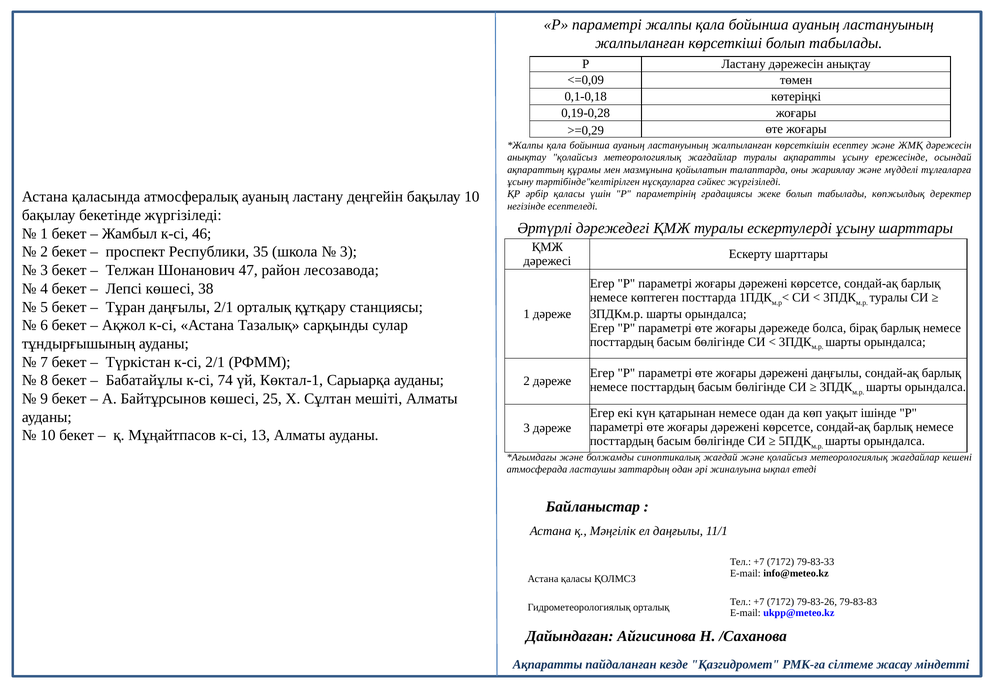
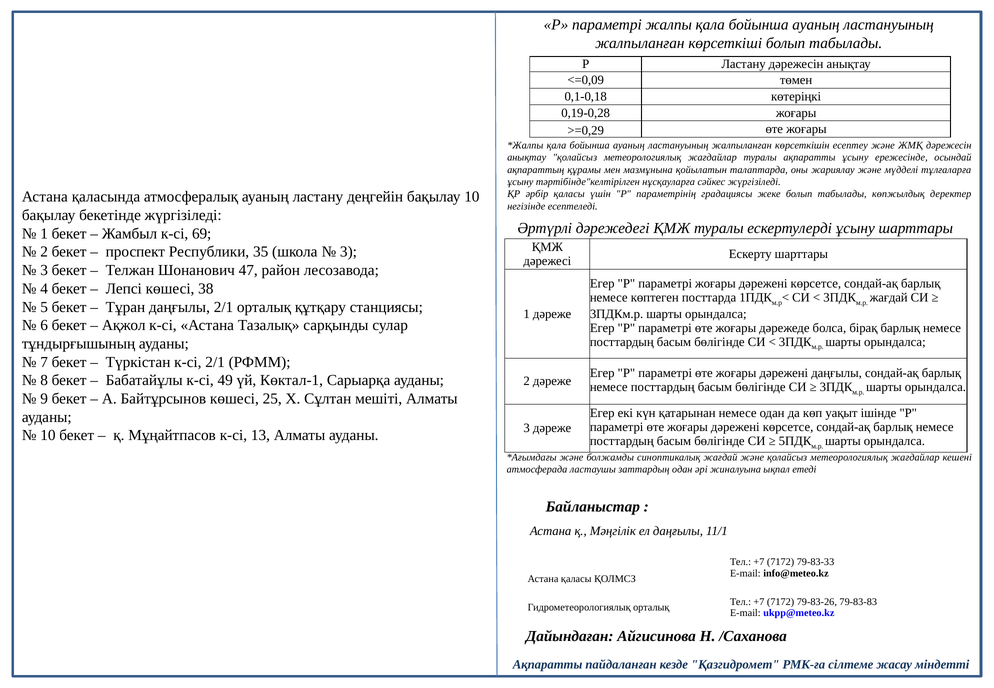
46: 46 -> 69 (202, 234)
туралы: туралы -> жағдай (889, 298)
74: 74 -> 49 (225, 380)
